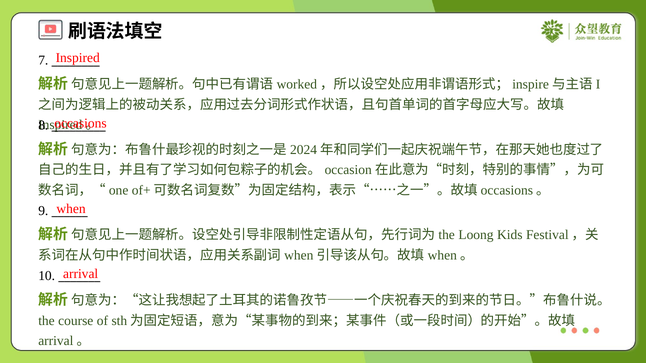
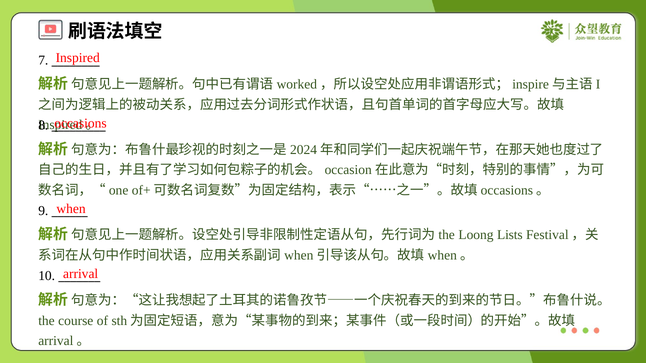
Kids: Kids -> Lists (510, 235)
